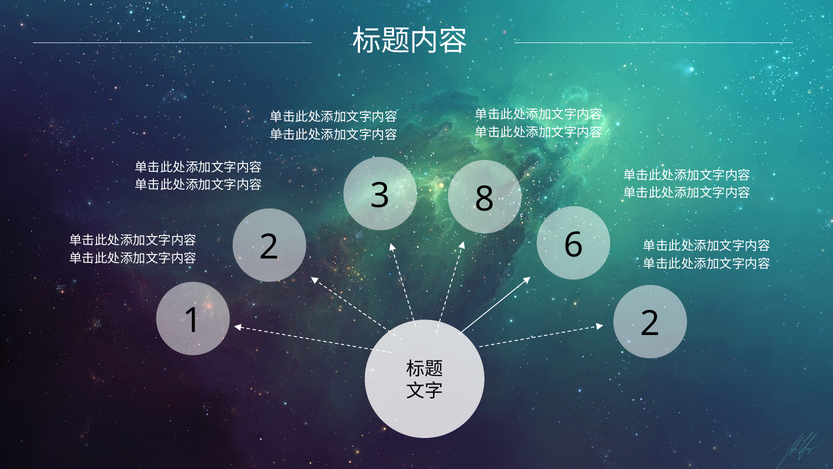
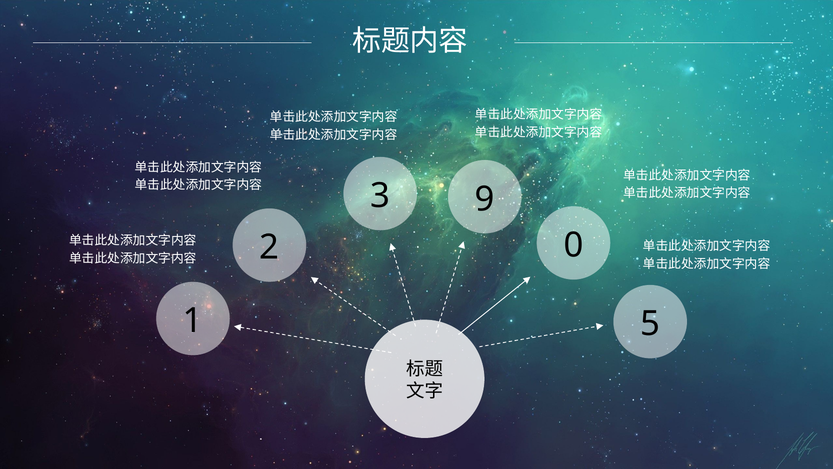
8: 8 -> 9 (485, 199)
6: 6 -> 0 (573, 245)
1 2: 2 -> 5 (650, 324)
